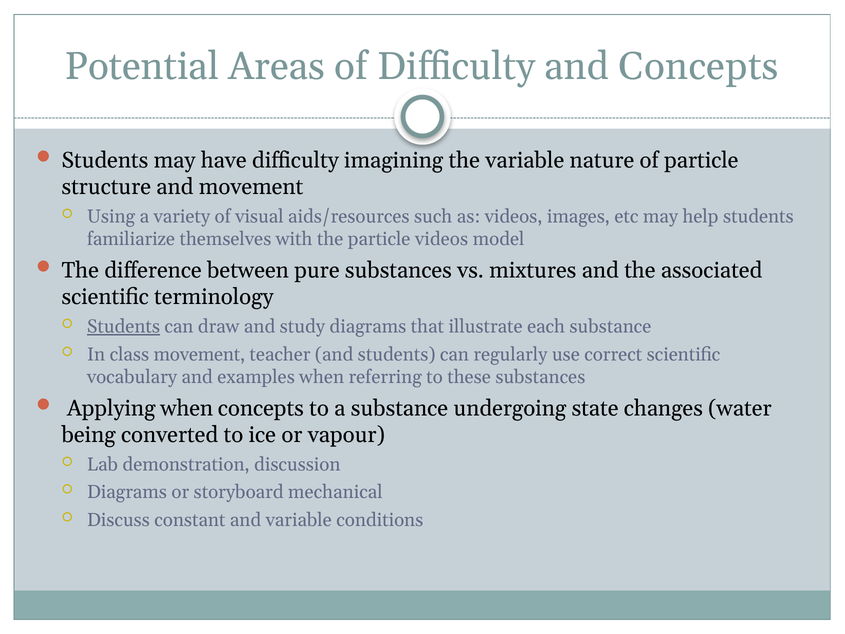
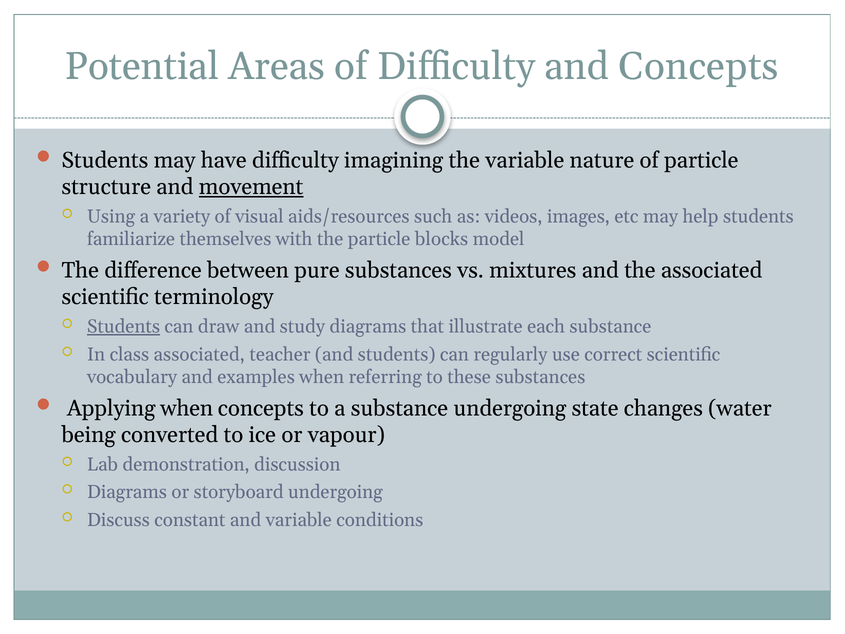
movement underline: none -> present (251, 187)
particle videos: videos -> blocks (442, 239)
class movement: movement -> associated (199, 354)
storyboard mechanical: mechanical -> undergoing (335, 492)
